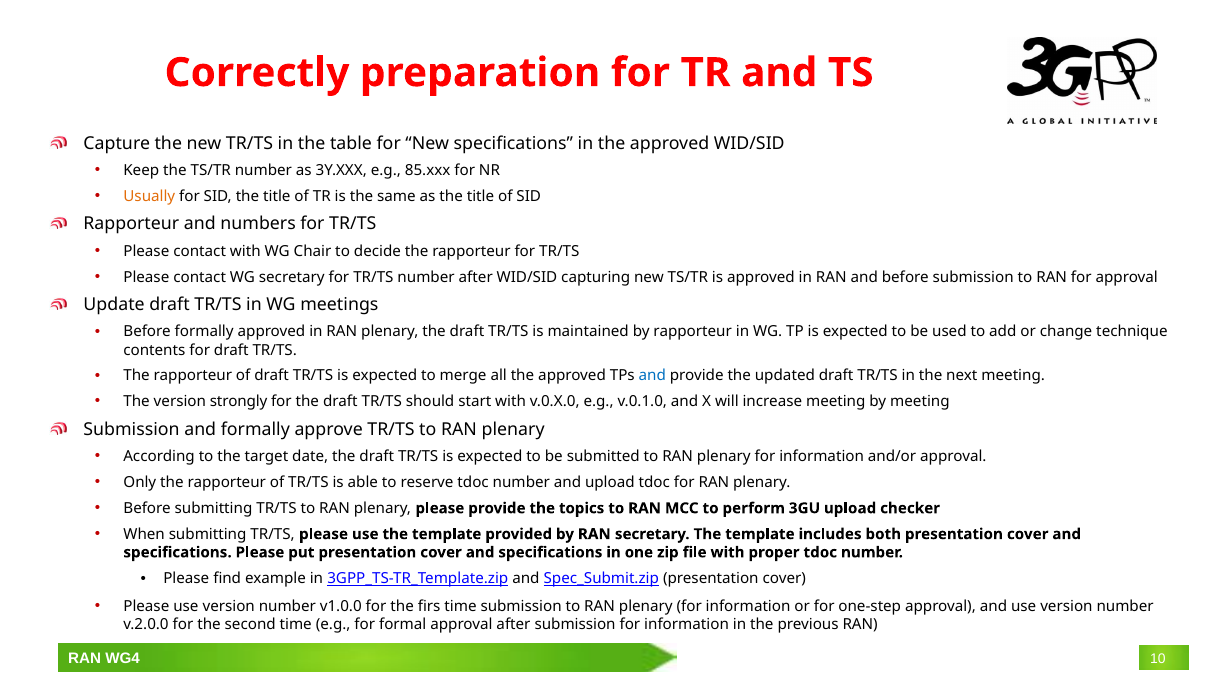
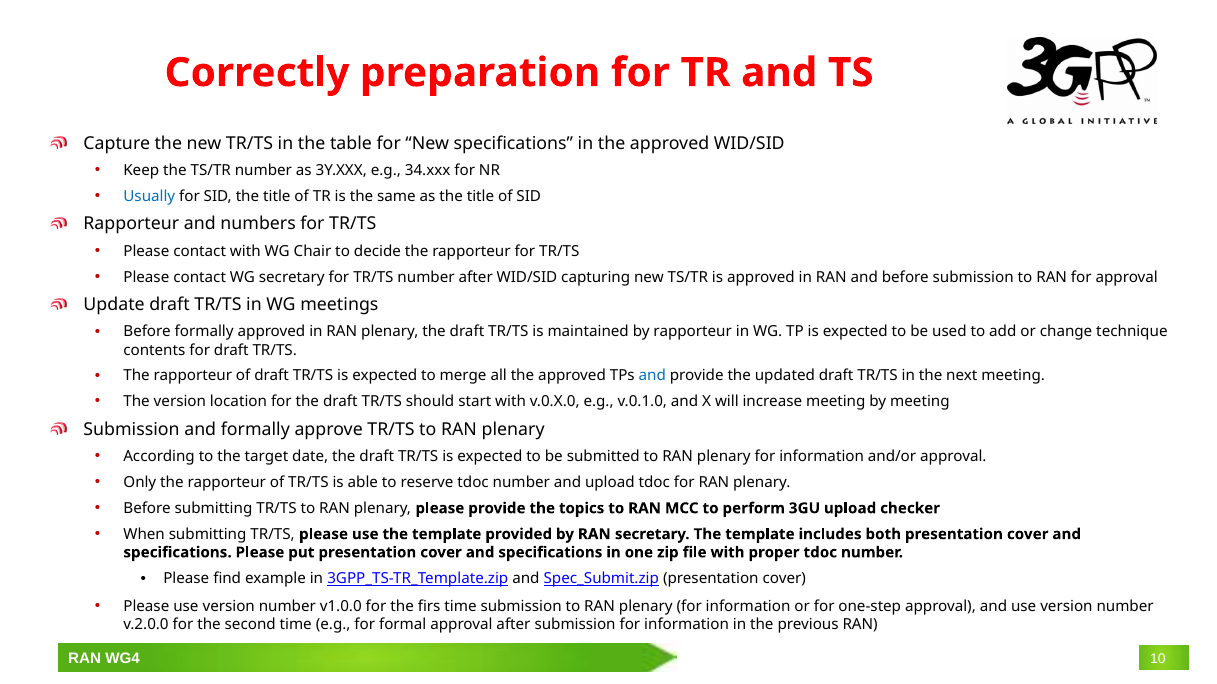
85.xxx: 85.xxx -> 34.xxx (428, 171)
Usually colour: orange -> blue (149, 197)
strongly: strongly -> location (239, 402)
